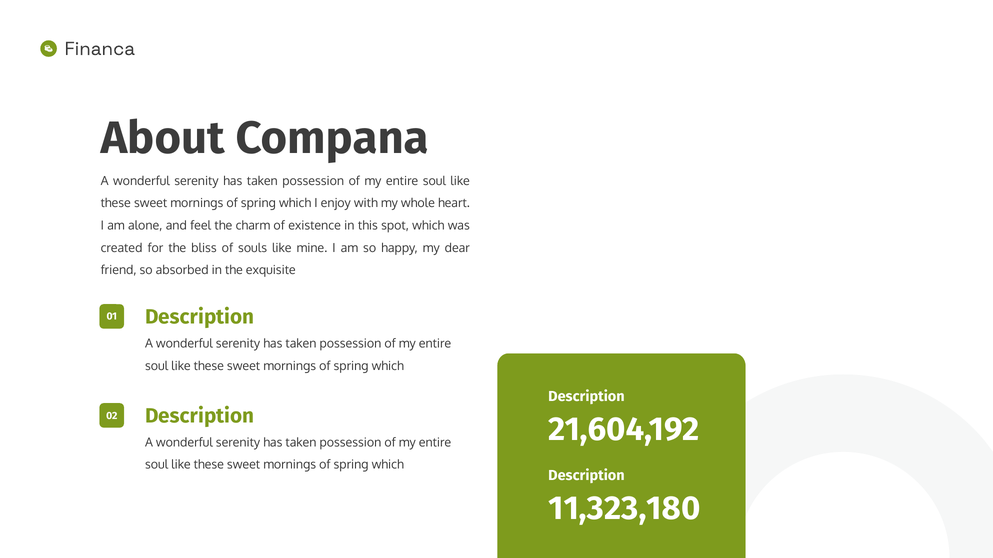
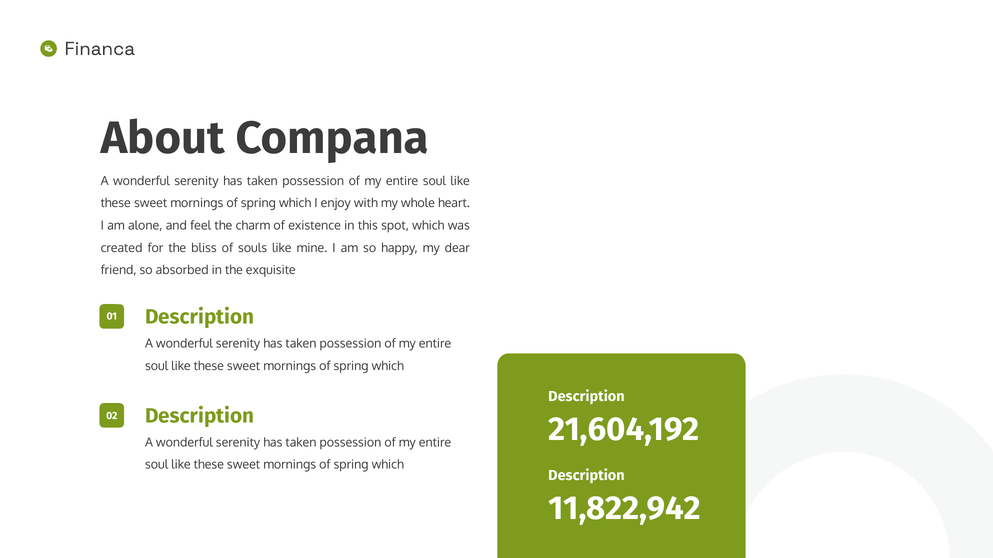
11,323,180: 11,323,180 -> 11,822,942 (624, 509)
